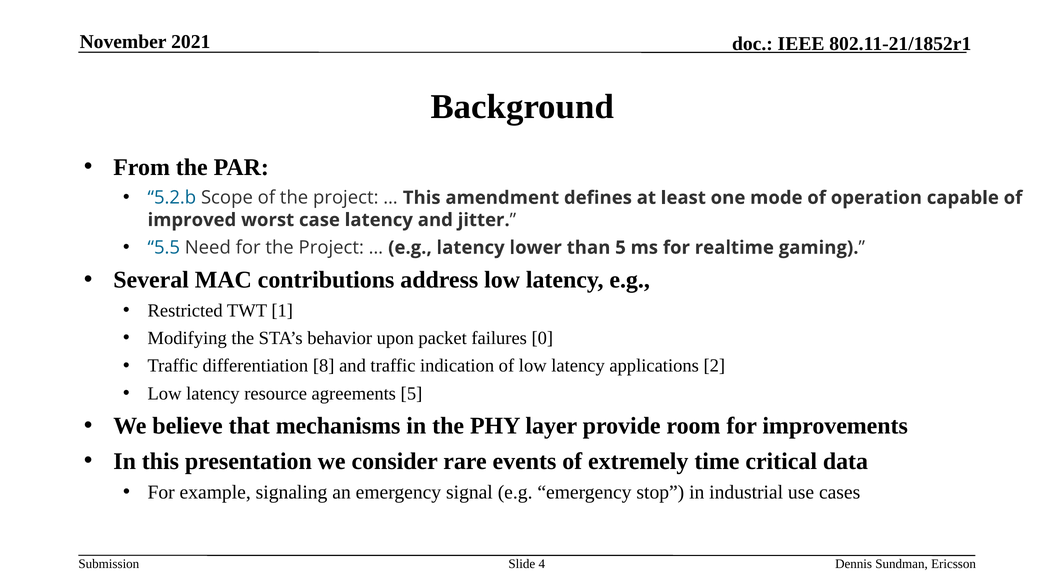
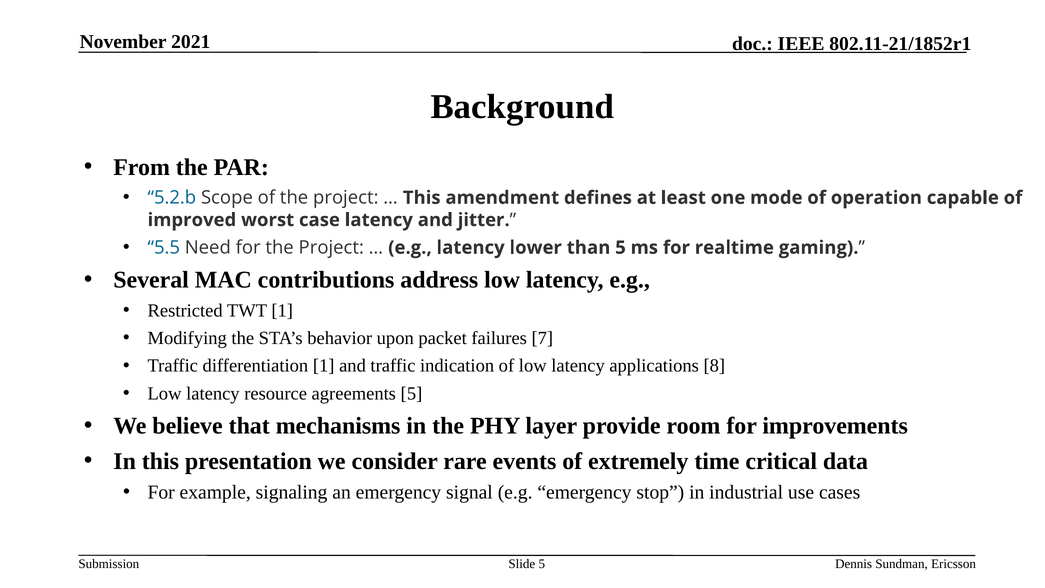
0: 0 -> 7 (542, 338)
differentiation 8: 8 -> 1 (324, 366)
2: 2 -> 8 (714, 366)
Slide 4: 4 -> 5 (542, 564)
